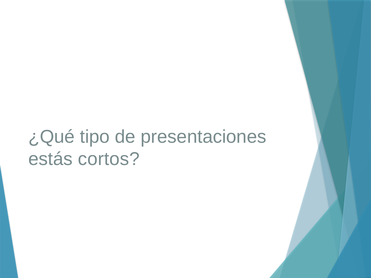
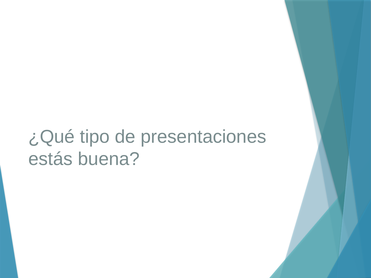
cortos: cortos -> buena (109, 159)
